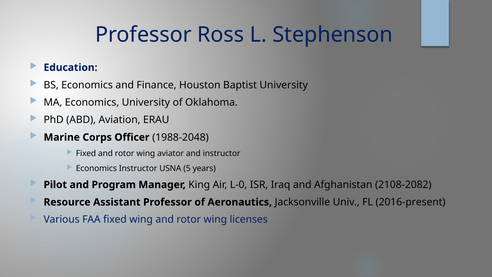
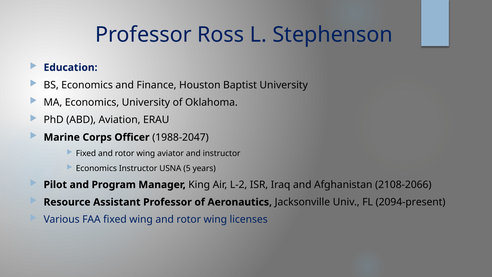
1988-2048: 1988-2048 -> 1988-2047 (180, 137)
L-0: L-0 -> L-2 (239, 185)
2108-2082: 2108-2082 -> 2108-2066 (403, 185)
2016-present: 2016-present -> 2094-present (411, 202)
